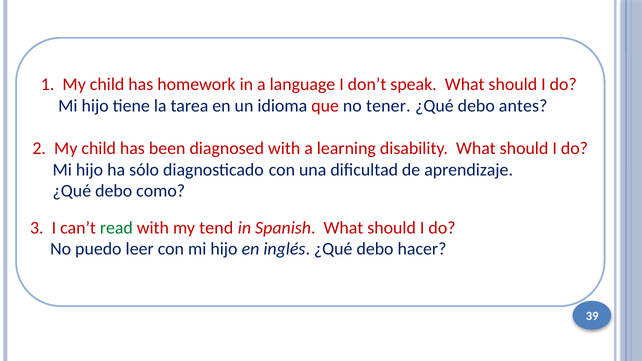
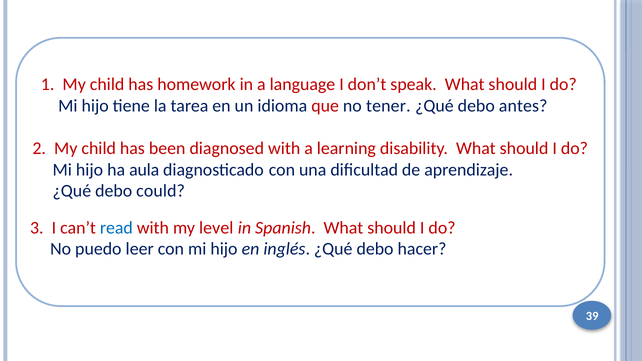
sólo: sólo -> aula (144, 170)
como: como -> could (161, 191)
read colour: green -> blue (116, 228)
tend: tend -> level (216, 228)
